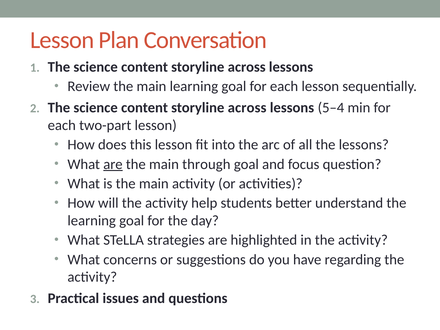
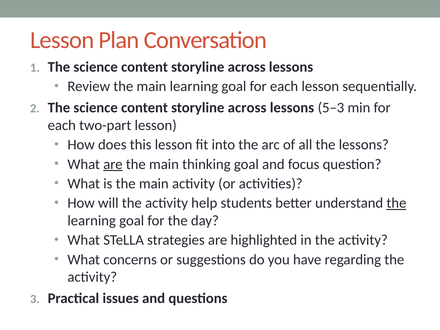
5–4: 5–4 -> 5–3 (331, 108)
through: through -> thinking (206, 164)
the underline: none -> present (396, 203)
